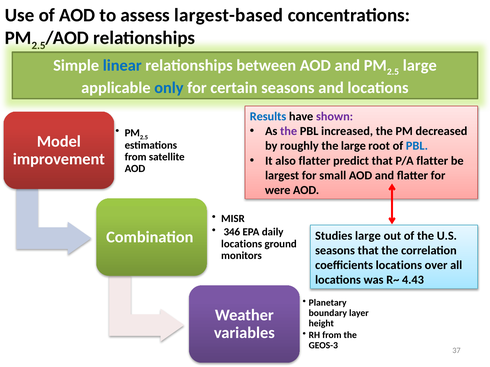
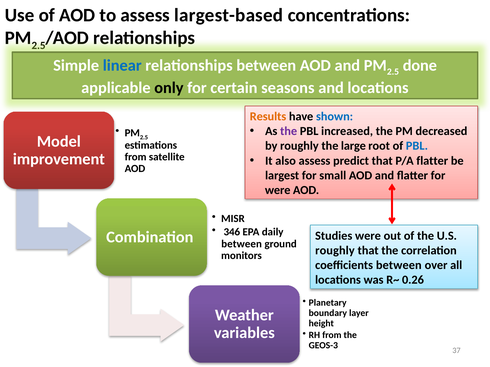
large: large -> done (420, 66)
only colour: blue -> black (169, 88)
Results colour: blue -> orange (268, 117)
shown colour: purple -> blue (335, 117)
also flatter: flatter -> assess (314, 161)
Studies large: large -> were (368, 236)
locations: locations -> between (242, 244)
seasons: seasons -> roughly (335, 251)
coefficients locations: locations -> between (399, 265)
4.43: 4.43 -> 0.26 (413, 280)
